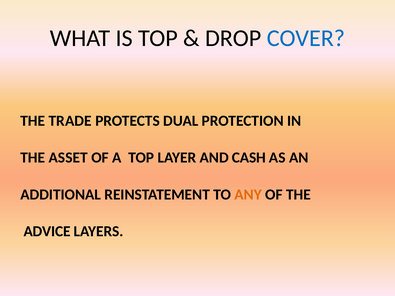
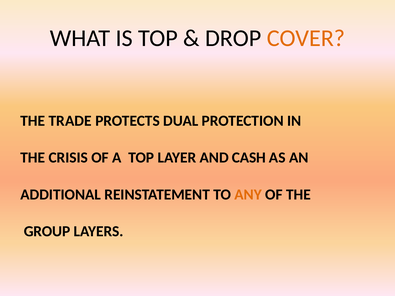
COVER colour: blue -> orange (306, 38)
ASSET: ASSET -> CRISIS (68, 158)
ADVICE: ADVICE -> GROUP (47, 232)
